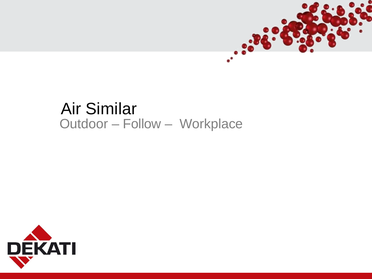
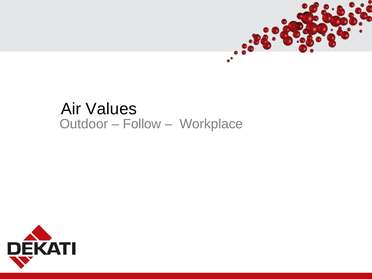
Similar: Similar -> Values (111, 109)
